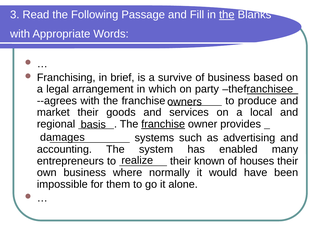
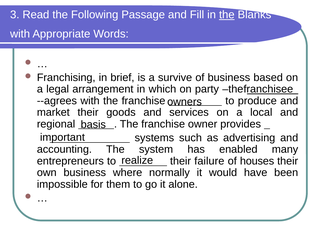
franchise underline: present -> none (163, 124)
damages: damages -> important (62, 138)
known: known -> failure (209, 161)
